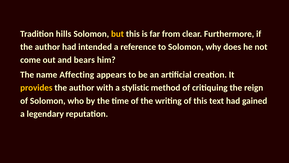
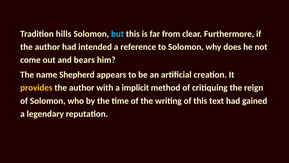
but colour: yellow -> light blue (117, 34)
Affecting: Affecting -> Shepherd (77, 75)
stylistic: stylistic -> implicit (135, 88)
